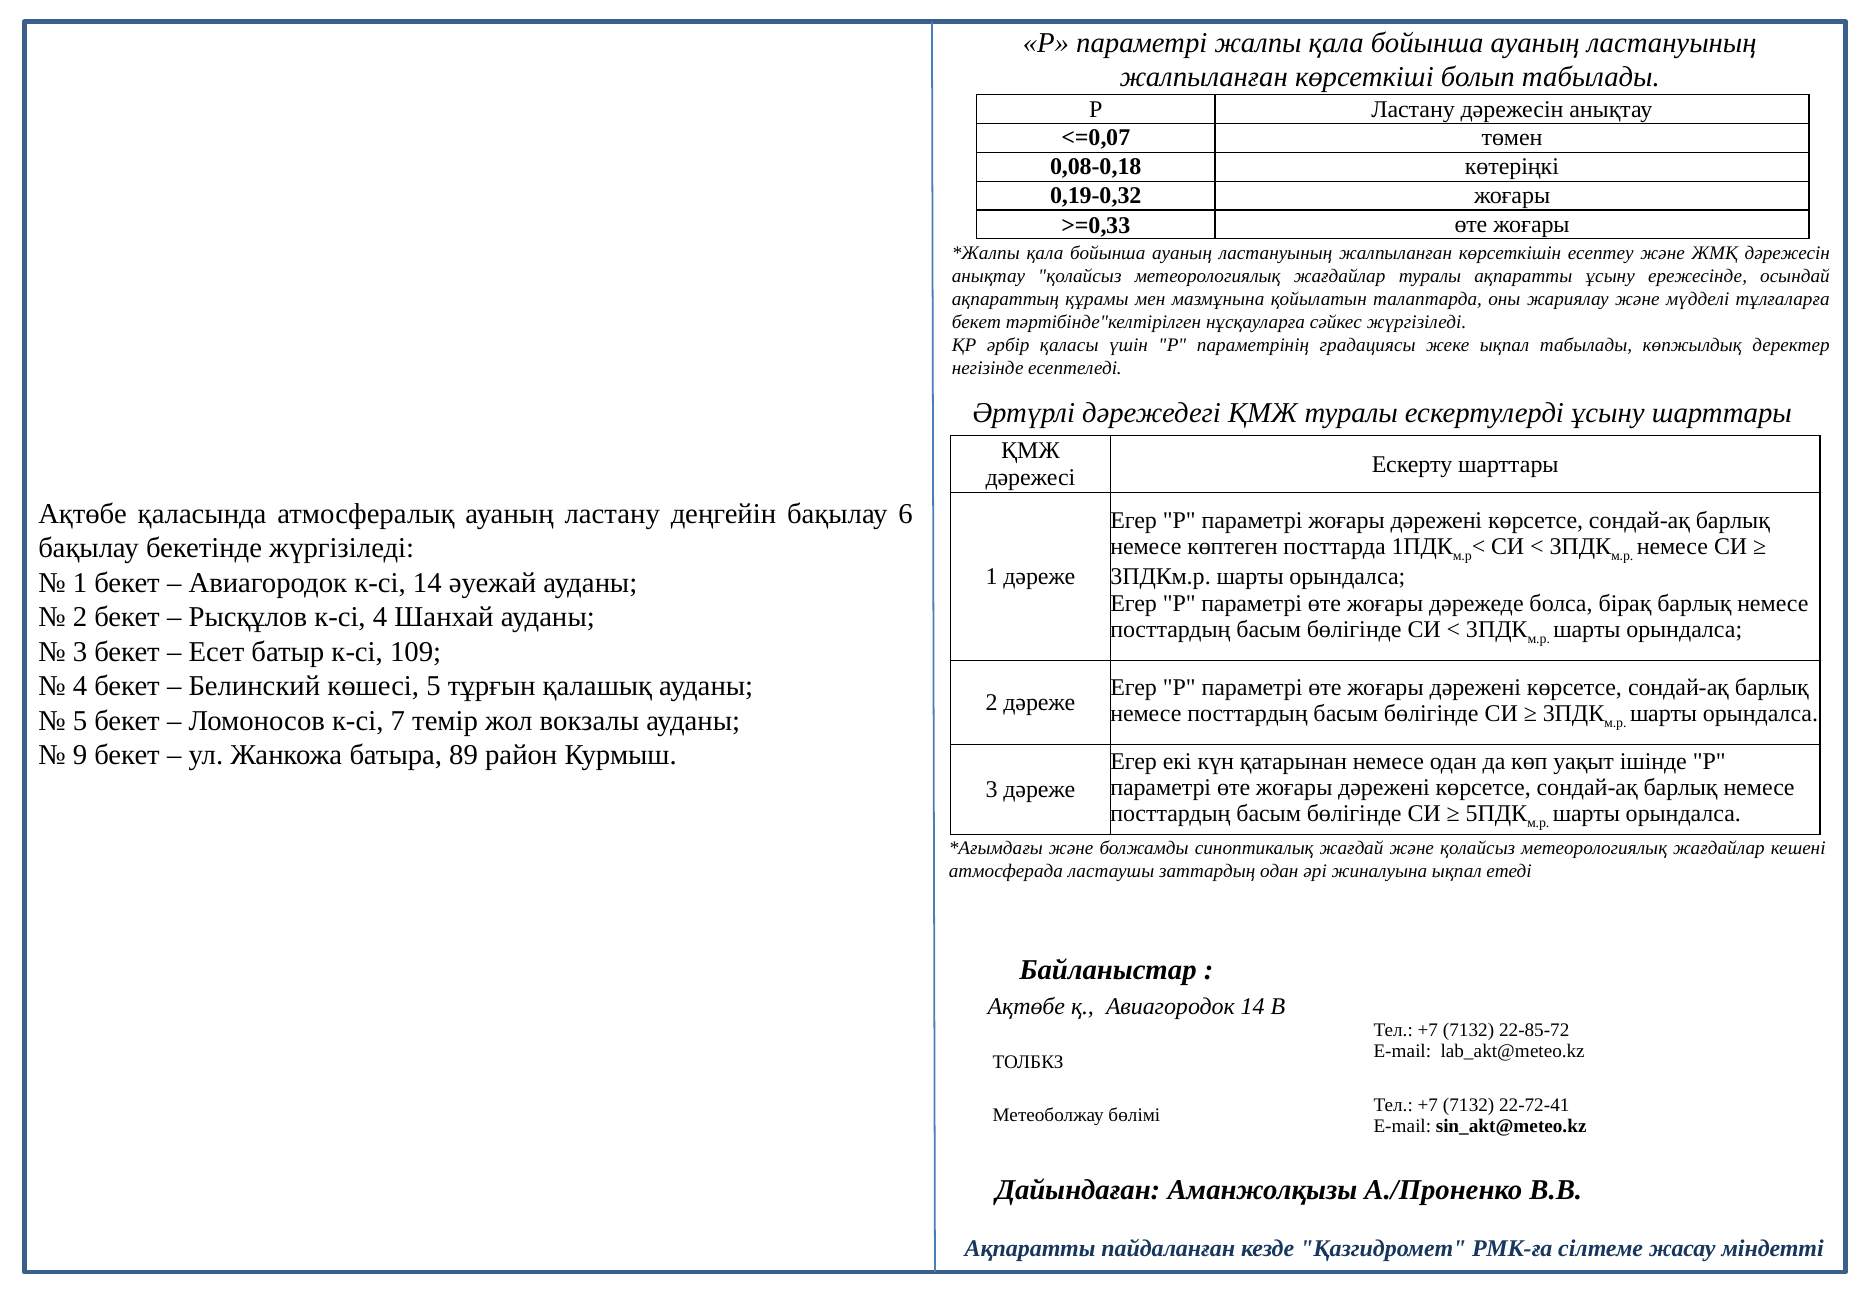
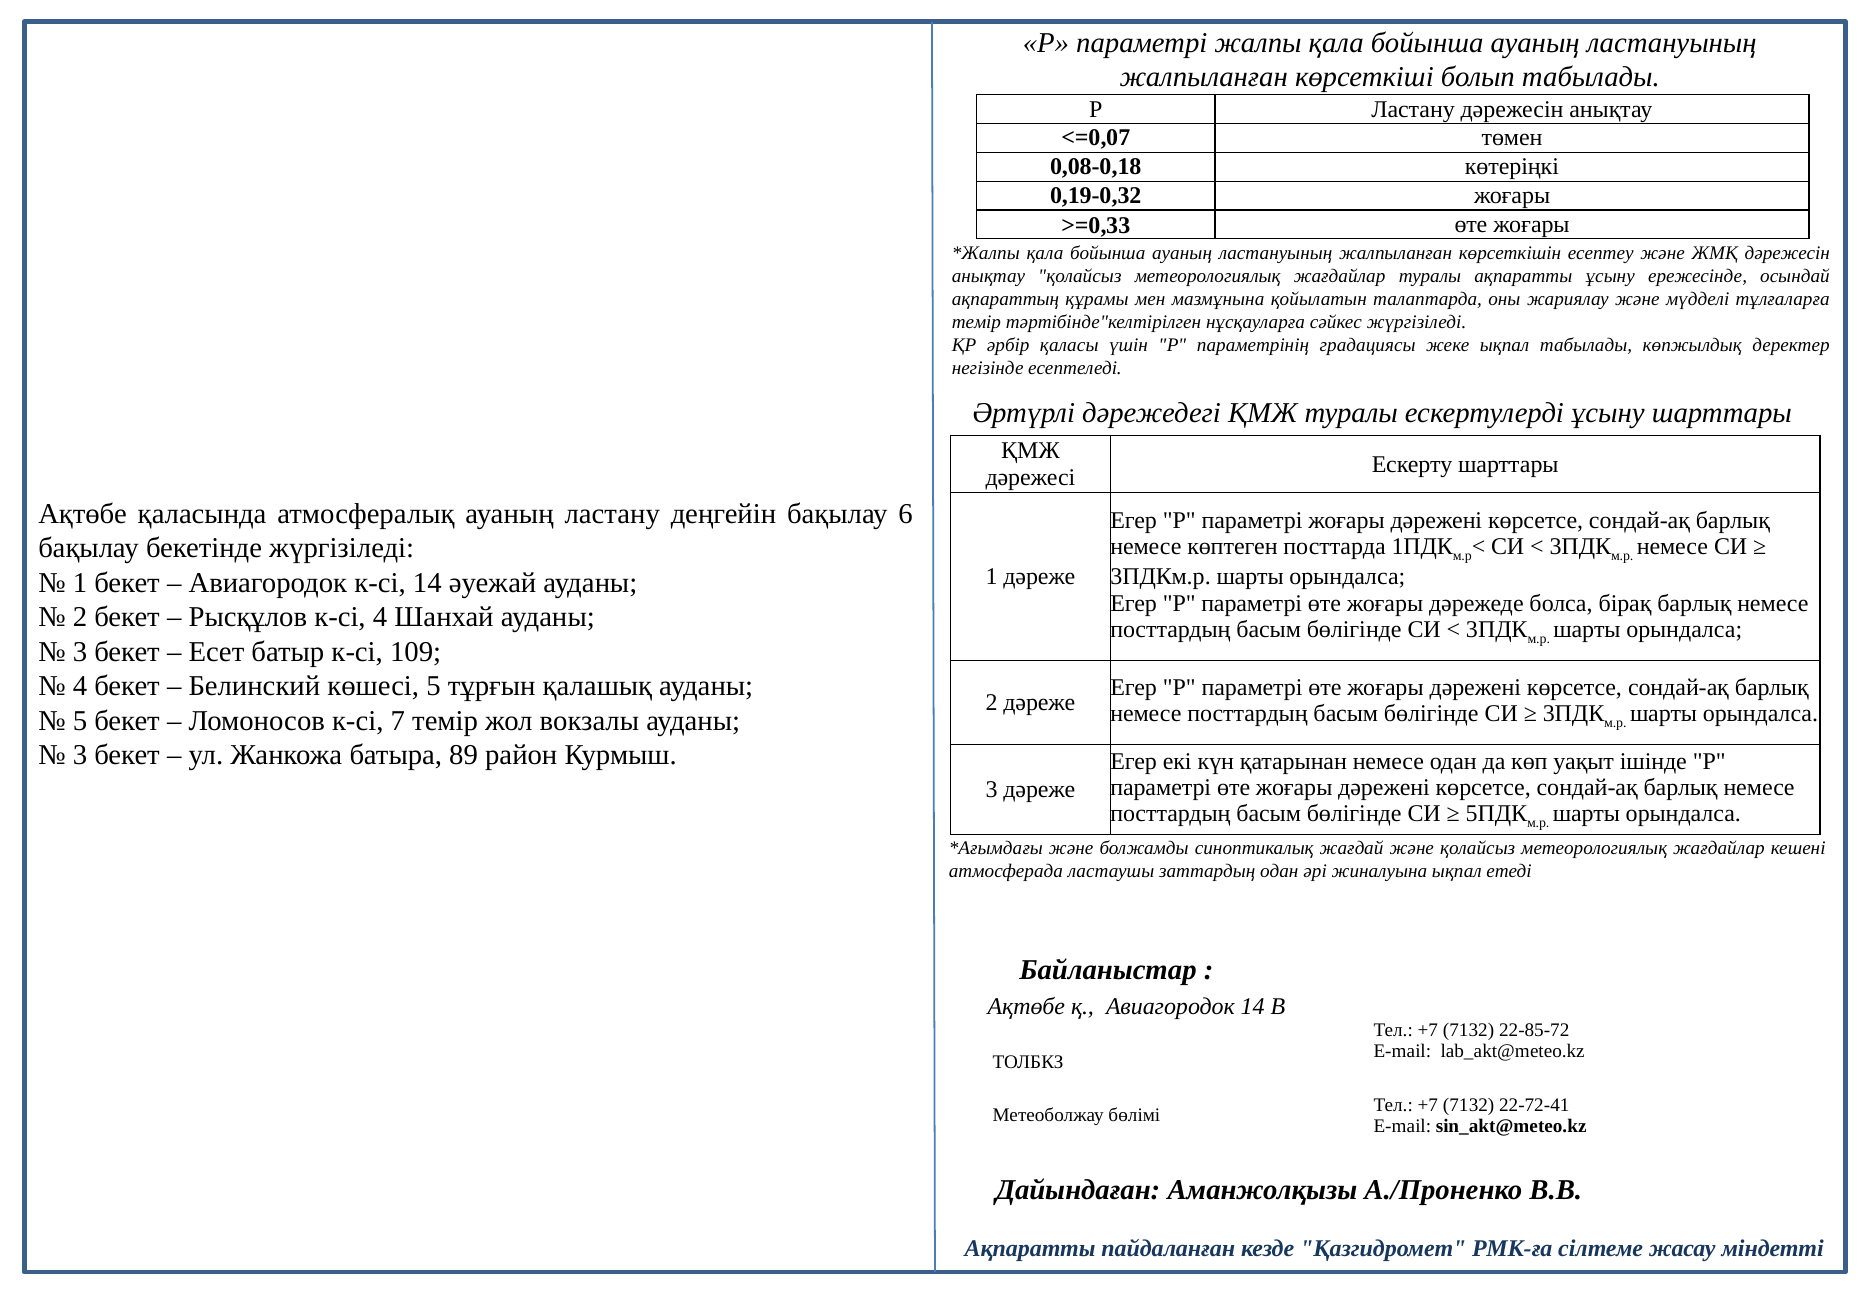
бекет: бекет -> темір (976, 323)
9: 9 -> 3 (80, 756)
